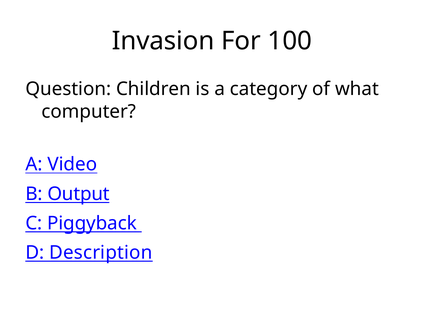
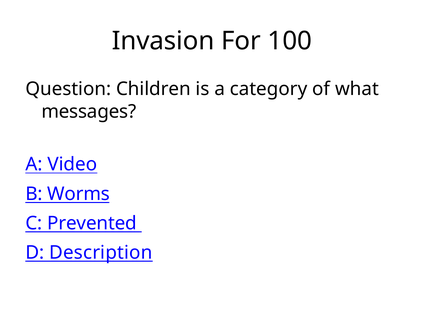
computer: computer -> messages (89, 112)
Output: Output -> Worms (79, 194)
Piggyback: Piggyback -> Prevented (92, 223)
